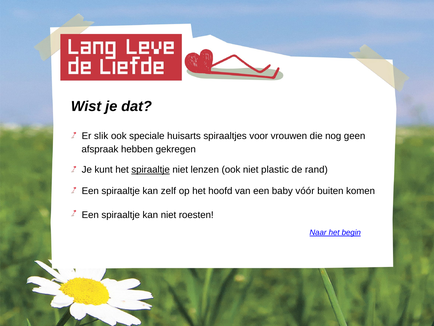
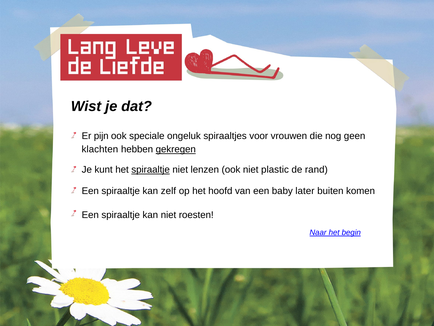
slik: slik -> pijn (101, 136)
huisarts: huisarts -> ongeluk (184, 136)
afspraak: afspraak -> klachten (100, 149)
gekregen underline: none -> present (176, 149)
vóór: vóór -> later (305, 191)
